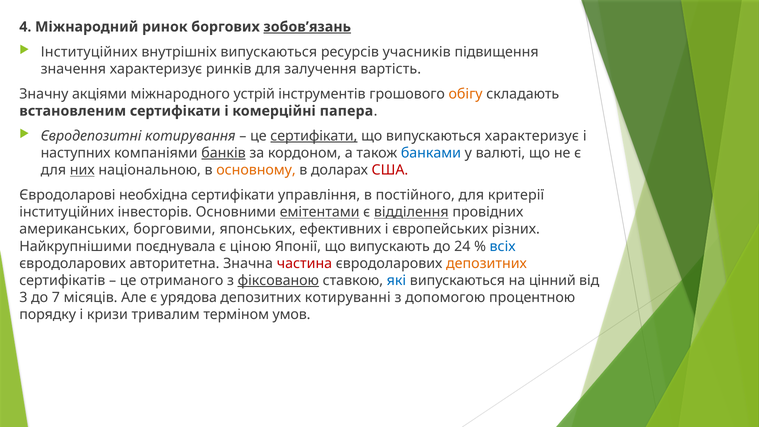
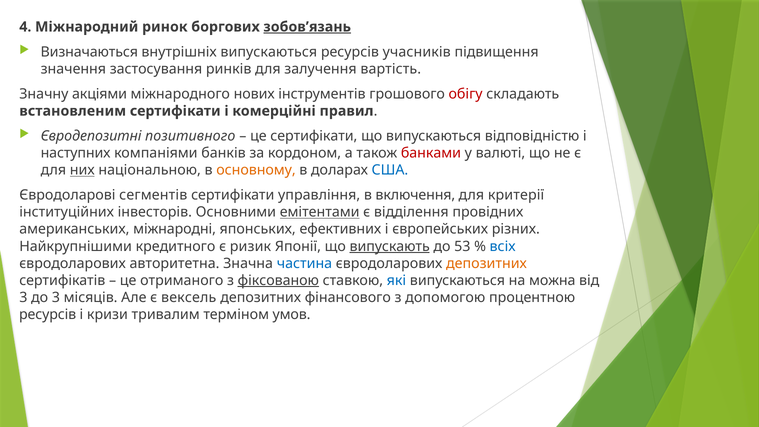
Інституційних: Інституційних -> Визначаються (89, 52)
значення характеризує: характеризує -> застосування (156, 69)
устрій: устрій -> нових (254, 94)
обігу colour: orange -> red (466, 94)
папера: папера -> правил (346, 111)
котирування: котирування -> позитивного (190, 136)
сертифікати underline: present -> none (314, 136)
випускаються характеризує: характеризує -> відповідністю (532, 136)
банків underline: present -> none (224, 153)
банками colour: blue -> red (431, 153)
США colour: red -> blue (390, 170)
необхідна: необхідна -> сегментів (153, 195)
постійного: постійного -> включення (415, 195)
відділення underline: present -> none (411, 212)
борговими: борговими -> міжнародні (175, 229)
поєднувала: поєднувала -> кредитного (176, 246)
ціною: ціною -> ризик (251, 246)
випускають underline: none -> present (390, 246)
24: 24 -> 53 (462, 246)
частина colour: red -> blue (304, 263)
цінний: цінний -> можна (552, 280)
до 7: 7 -> 3 (56, 298)
урядова: урядова -> вексель (189, 298)
котируванні: котируванні -> фінансового (348, 298)
порядку: порядку -> ресурсів (48, 315)
